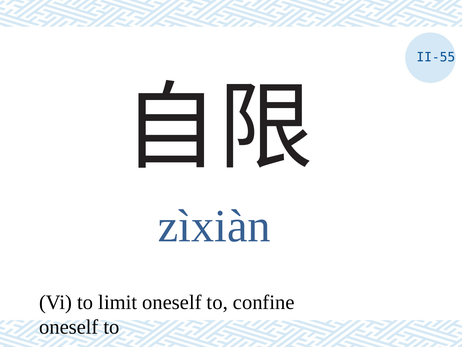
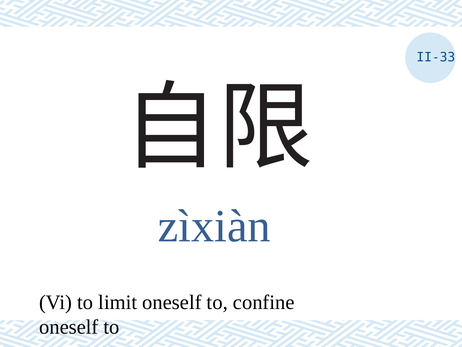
II-55: II-55 -> II-33 (436, 57)
